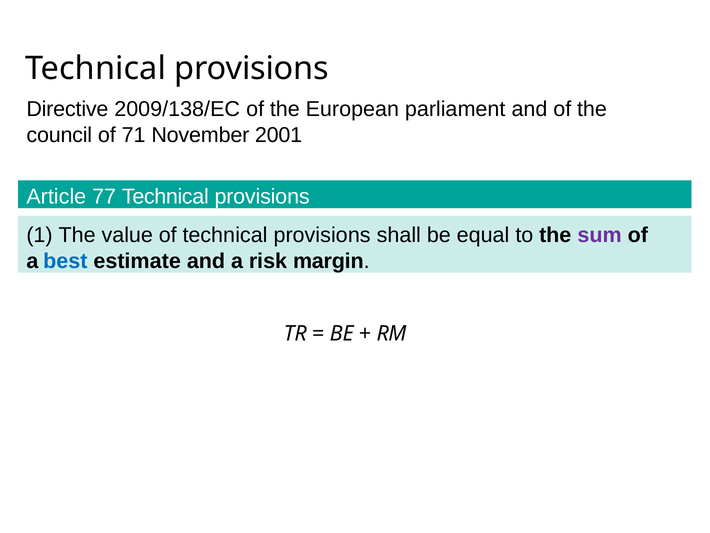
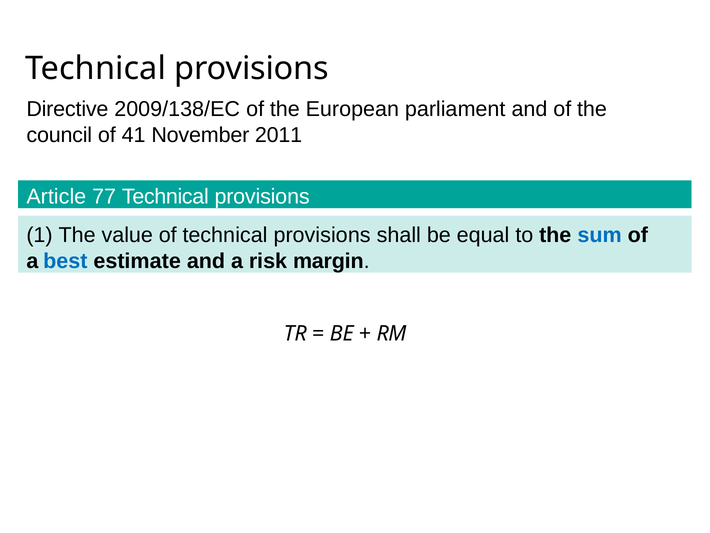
71: 71 -> 41 (134, 135)
2001: 2001 -> 2011 (279, 135)
sum colour: purple -> blue (600, 235)
